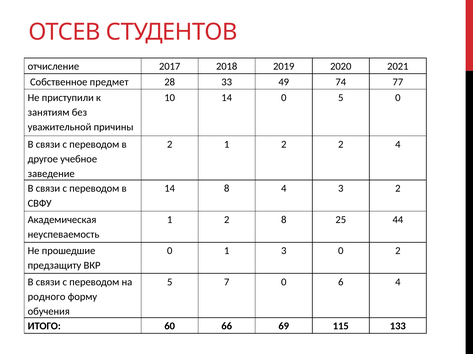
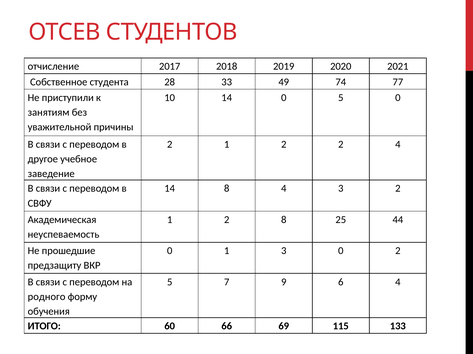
предмет: предмет -> студента (109, 82)
7 0: 0 -> 9 (284, 282)
